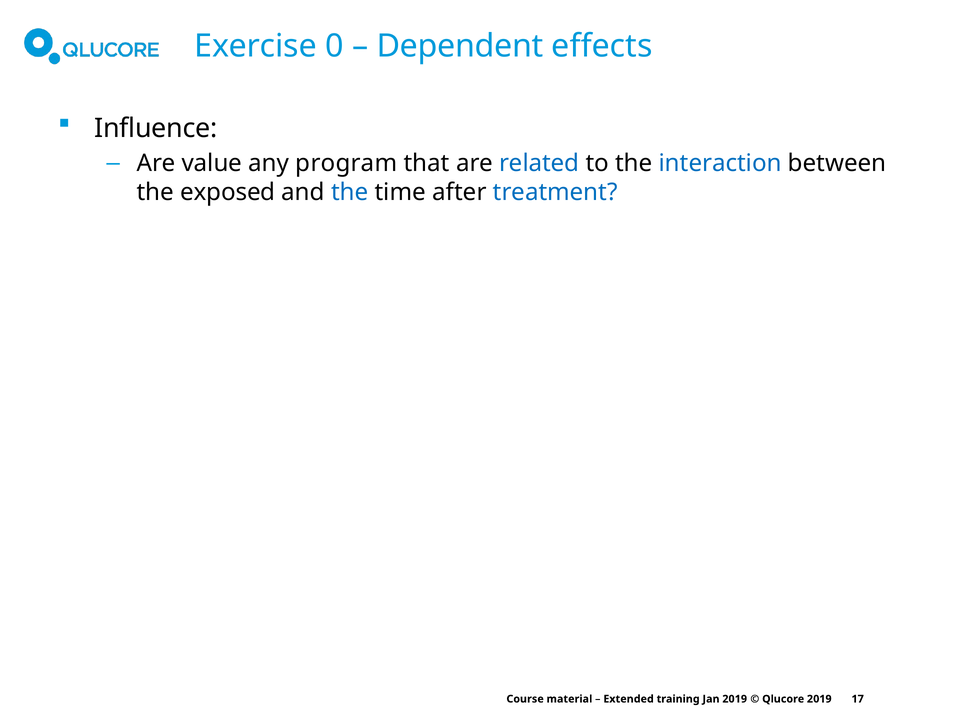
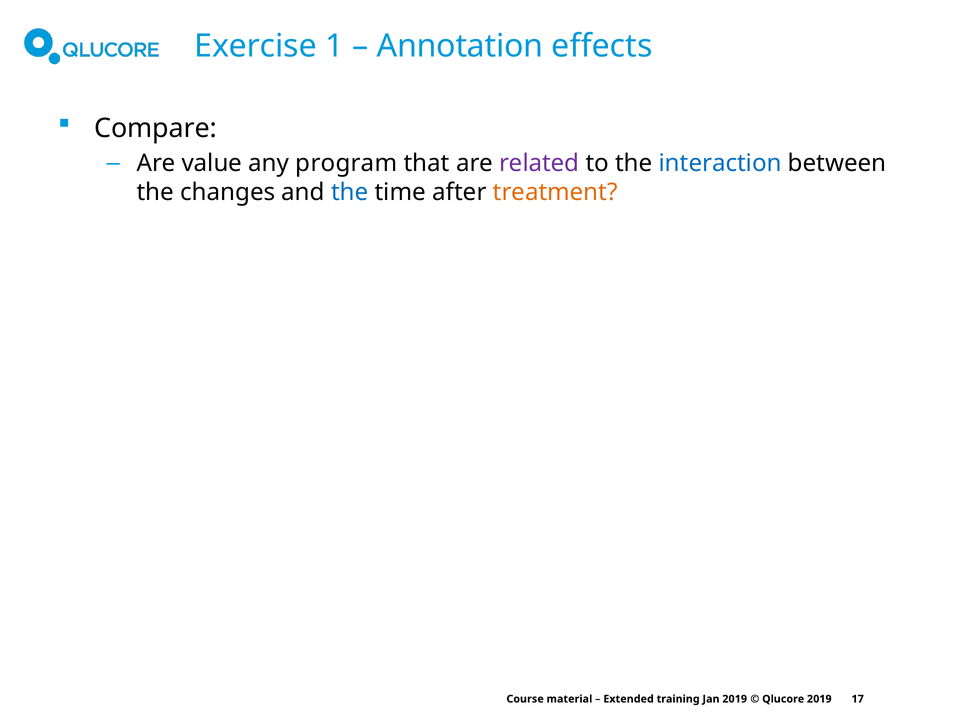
0: 0 -> 1 (335, 46)
Dependent: Dependent -> Annotation (460, 46)
Influence: Influence -> Compare (156, 128)
related colour: blue -> purple (539, 163)
exposed: exposed -> changes (228, 192)
treatment colour: blue -> orange (555, 192)
